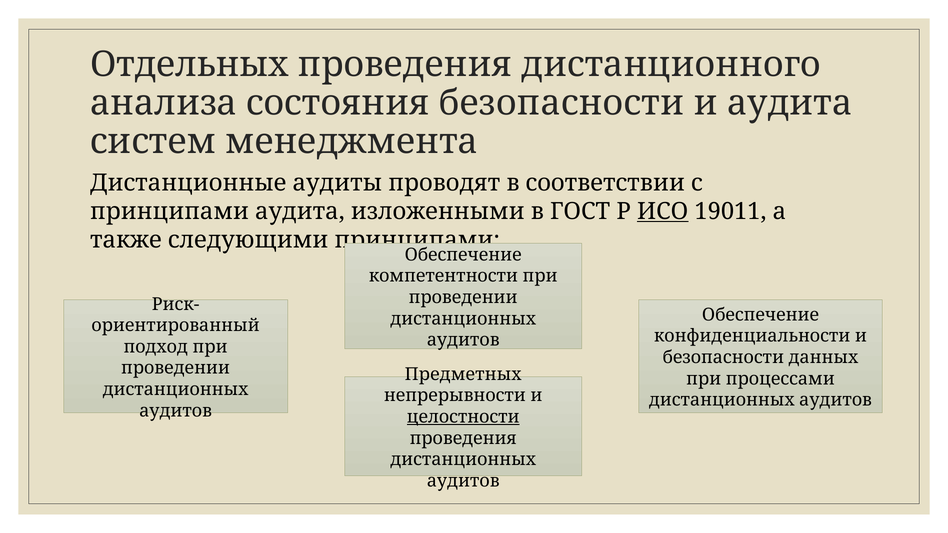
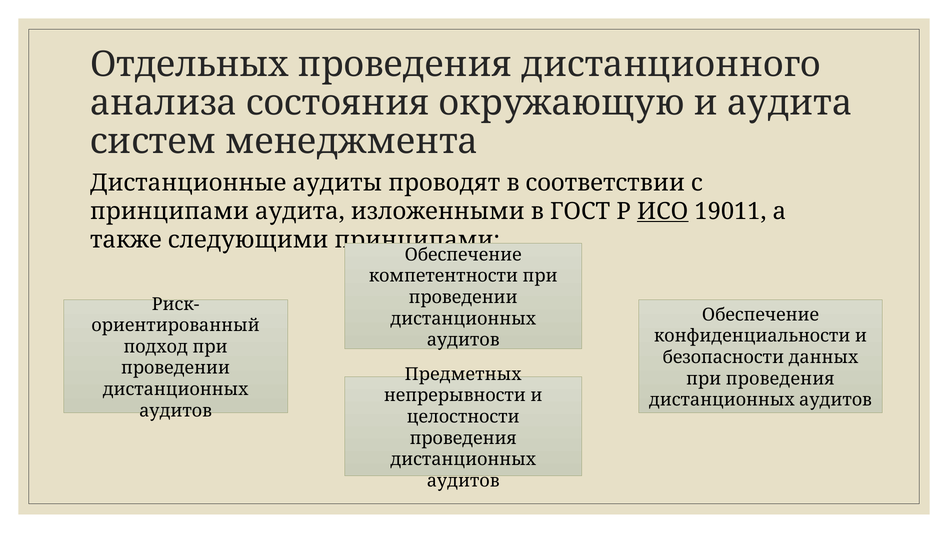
состояния безопасности: безопасности -> окружающую (562, 103)
при процессами: процессами -> проведения (780, 379)
целостности underline: present -> none (463, 417)
